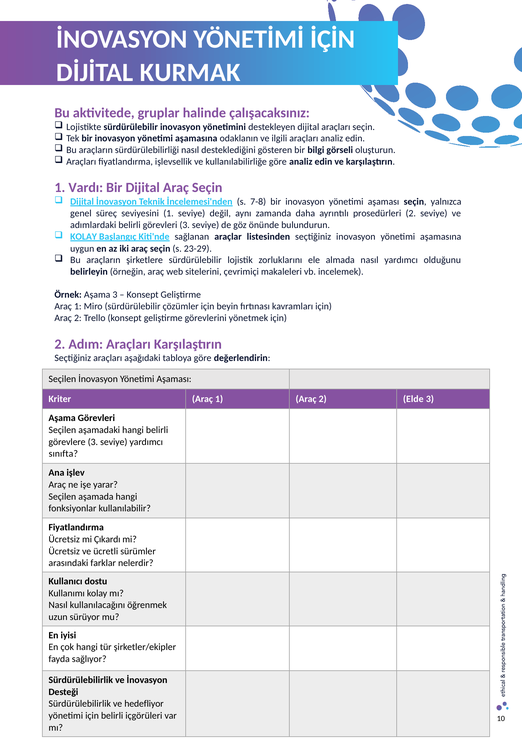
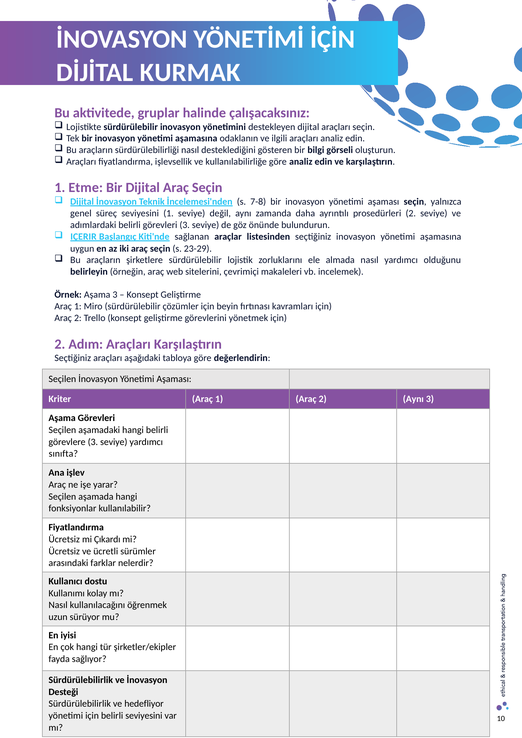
Vardı: Vardı -> Etme (86, 188)
KOLAY: KOLAY -> IÇERIR (84, 237)
2 Elde: Elde -> Aynı (413, 399)
belirli içgörüleri: içgörüleri -> seviyesini (144, 716)
